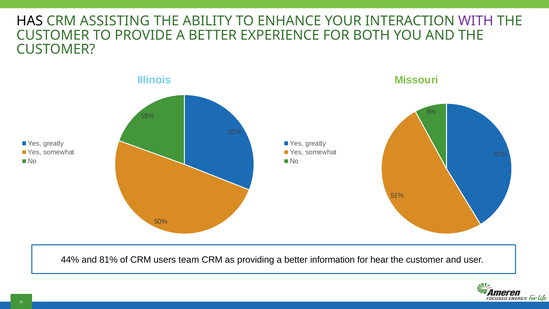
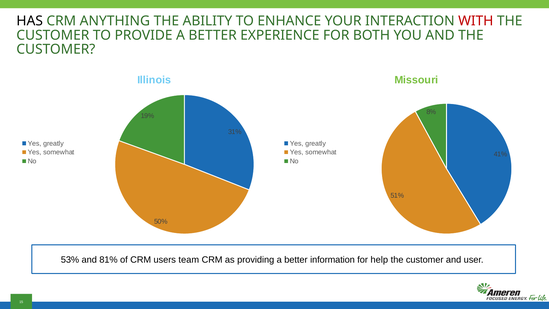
ASSISTING: ASSISTING -> ANYTHING (115, 21)
WITH colour: purple -> red (476, 21)
44%: 44% -> 53% (70, 260)
hear: hear -> help (379, 260)
